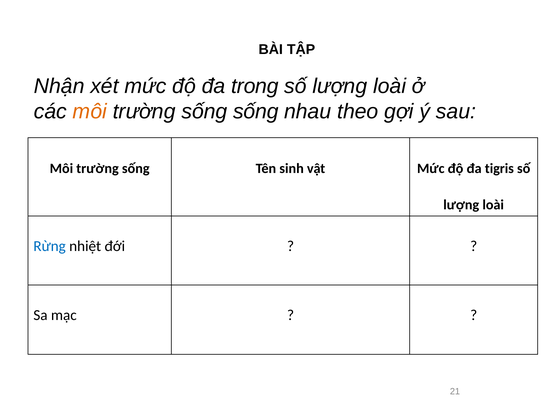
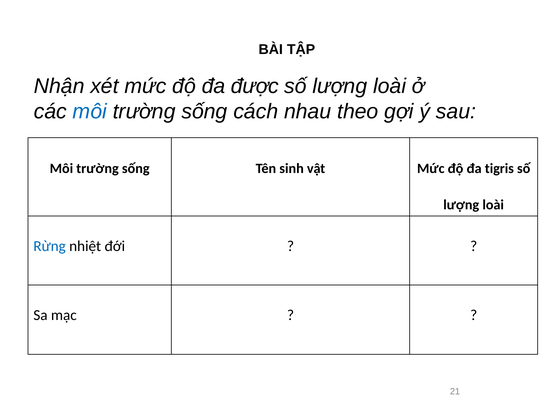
trong: trong -> được (255, 86)
môi colour: orange -> blue (90, 111)
sống sống: sống -> cách (256, 111)
